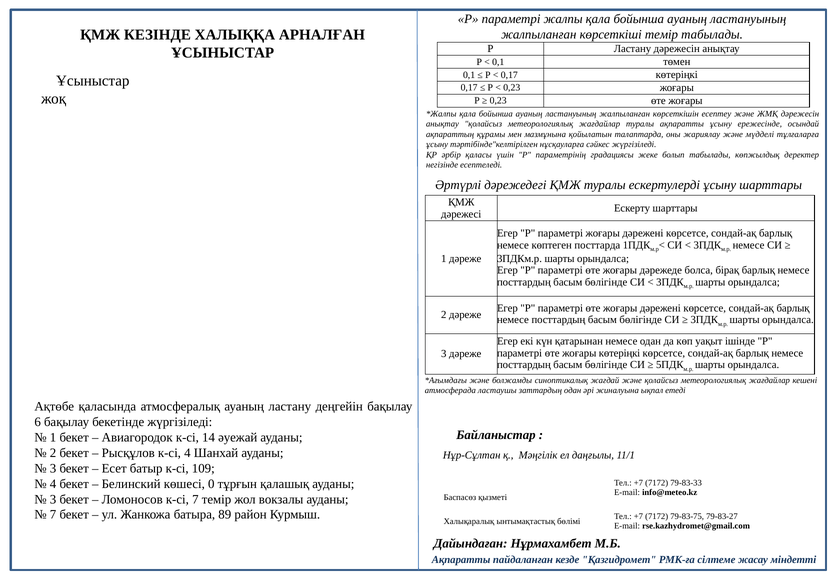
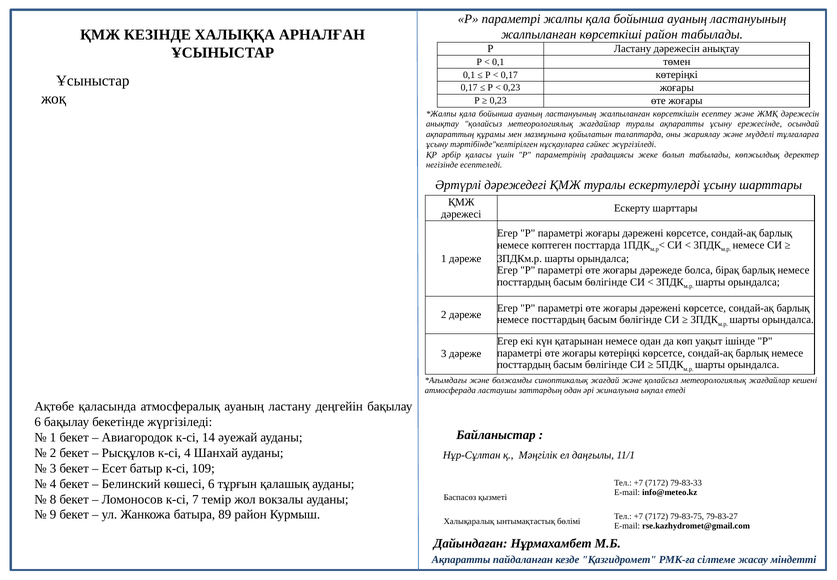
көрсеткіші темір: темір -> район (661, 35)
көшесі 0: 0 -> 6 (211, 483)
3: 3 -> 8 (53, 499)
7: 7 -> 9 (53, 514)
